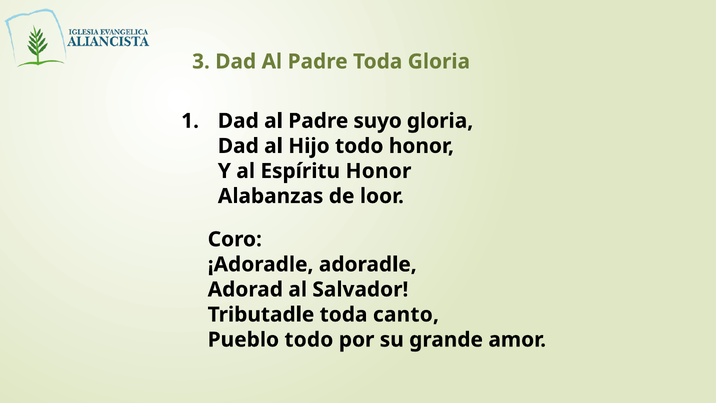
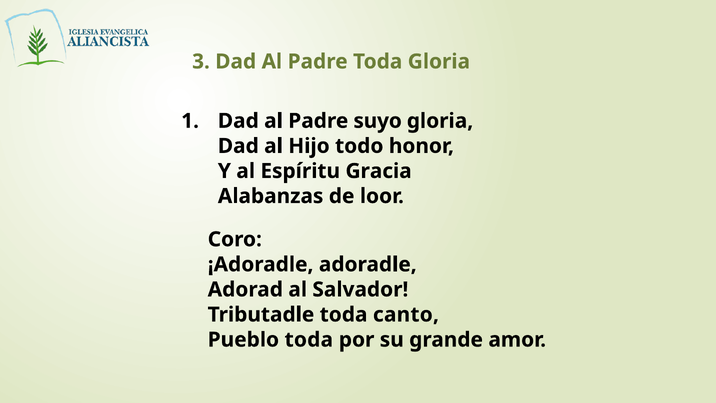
Espíritu Honor: Honor -> Gracia (379, 171)
Pueblo todo: todo -> toda (309, 340)
